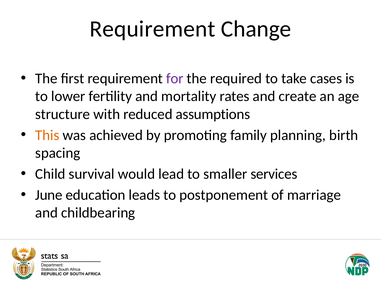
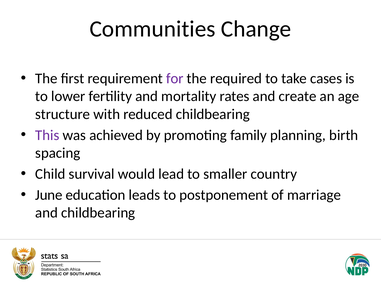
Requirement: Requirement -> Communities (153, 29)
reduced assumptions: assumptions -> childbearing (213, 114)
This colour: orange -> purple (47, 135)
services: services -> country (274, 174)
